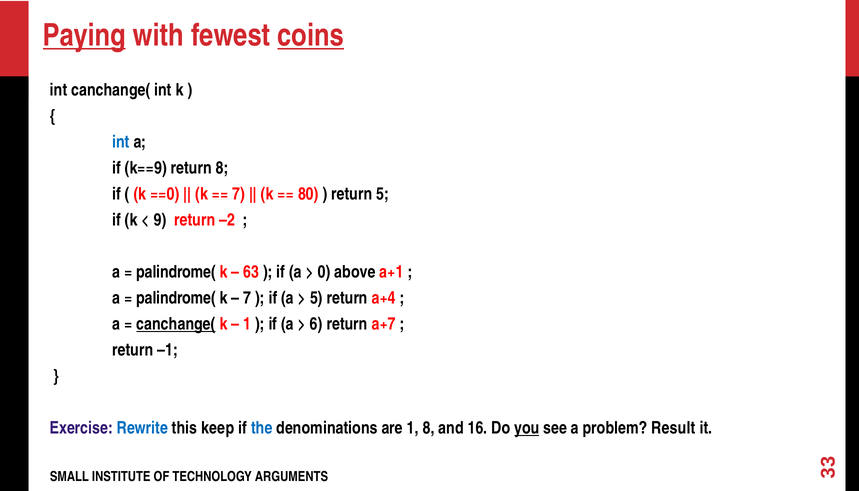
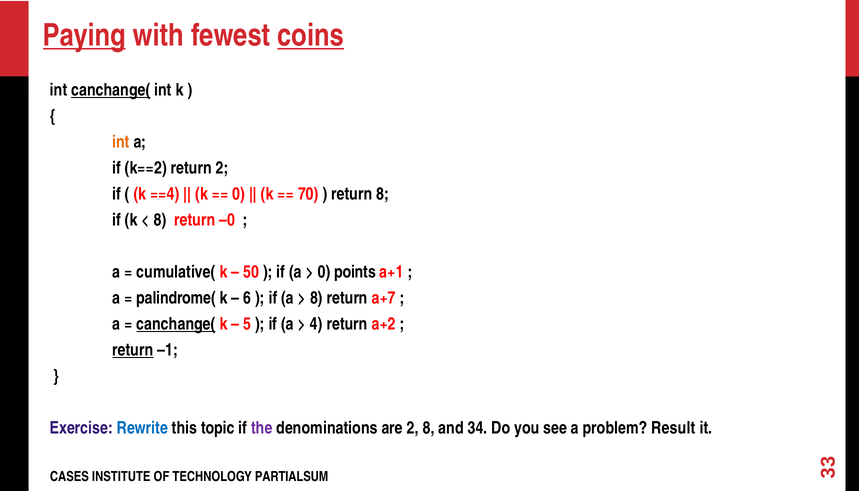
canchange( underline: none -> present (111, 90)
int colour: blue -> orange (121, 142)
k==9: k==9 -> k==2 (146, 168)
return 8: 8 -> 2 (222, 168)
==0: ==0 -> ==4 (165, 194)
7: 7 -> 0 (239, 194)
80: 80 -> 70 (308, 194)
return 5: 5 -> 8 (383, 194)
9: 9 -> 8 (160, 220)
–2: –2 -> –0 (227, 220)
palindrome(: palindrome( -> cumulative( (176, 272)
63: 63 -> 50 (251, 272)
above: above -> points (355, 272)
7: 7 -> 6 (247, 298)
5: 5 -> 8 (316, 298)
a+4: a+4 -> a+7 (384, 298)
1: 1 -> 5 (247, 324)
6: 6 -> 4 (316, 324)
a+7: a+7 -> a+2 (384, 324)
return underline: none -> present (133, 350)
keep: keep -> topic (218, 428)
the colour: blue -> purple (262, 428)
are 1: 1 -> 2 (413, 428)
16: 16 -> 34 (478, 428)
you underline: present -> none (527, 428)
SMALL: SMALL -> CASES (69, 476)
ARGUMENTS: ARGUMENTS -> PARTIALSUM (292, 476)
